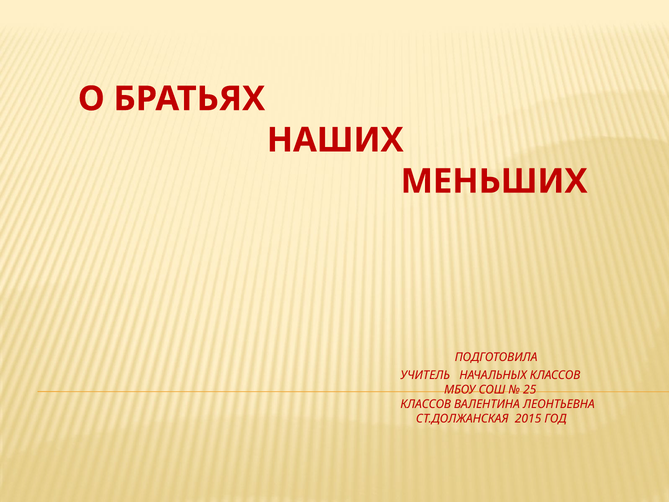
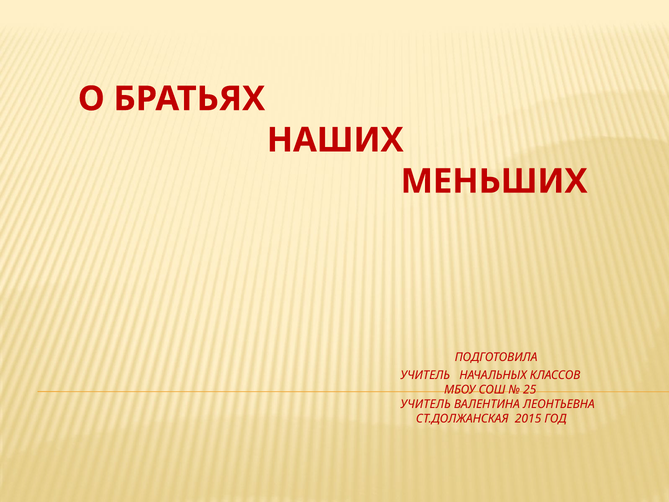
КЛАССОВ: КЛАССОВ -> УЧИТЕЛЬ (426, 404)
